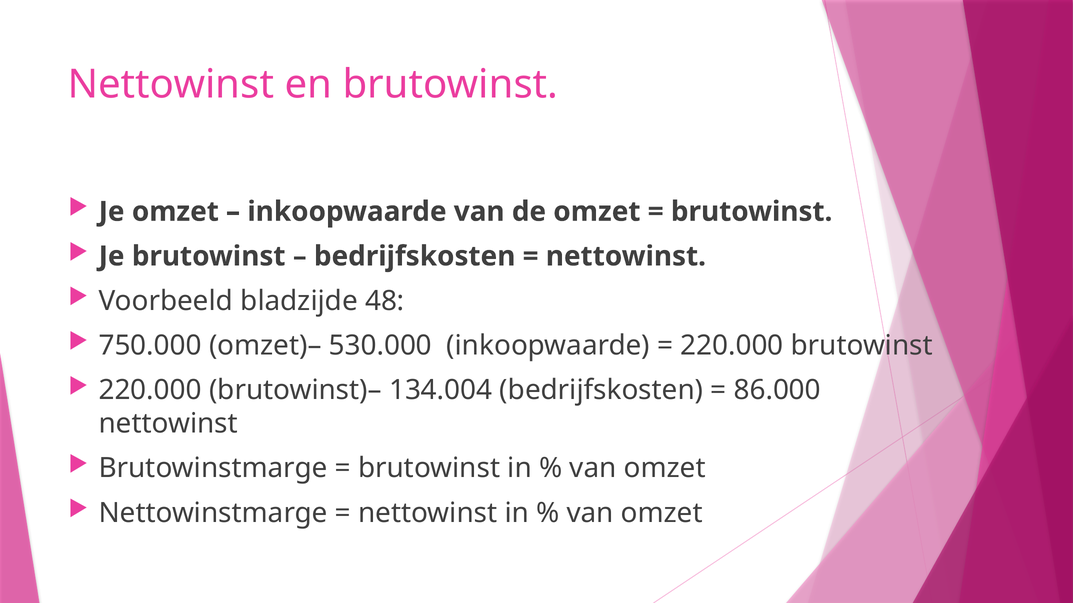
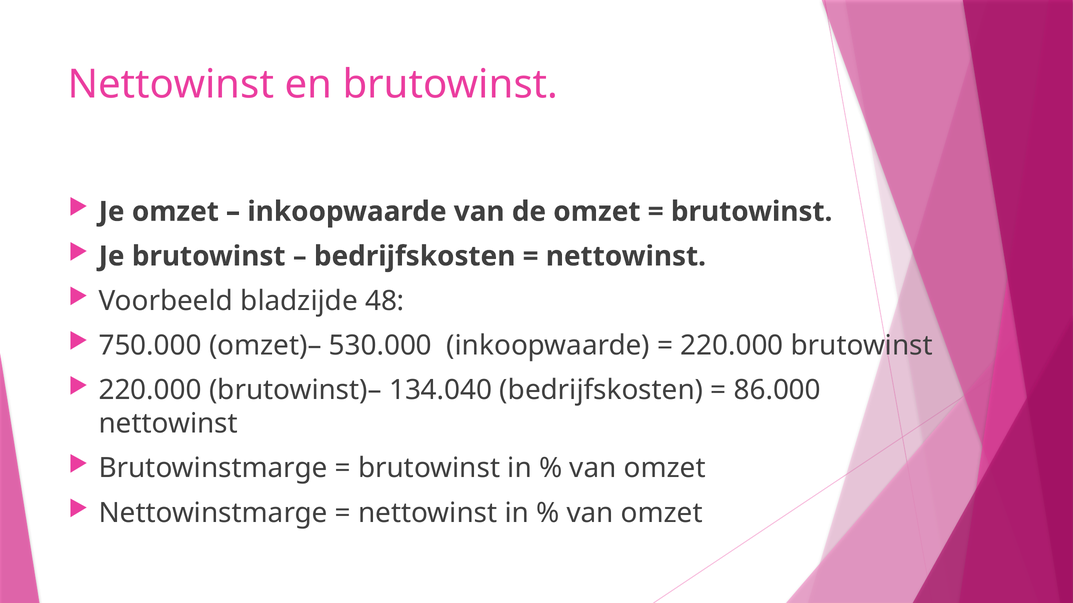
134.004: 134.004 -> 134.040 (441, 390)
